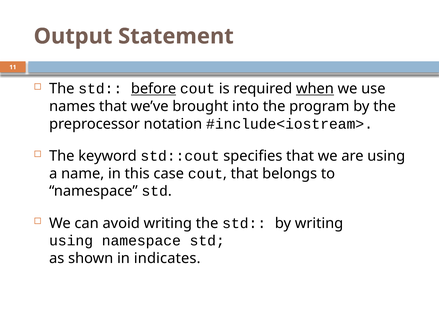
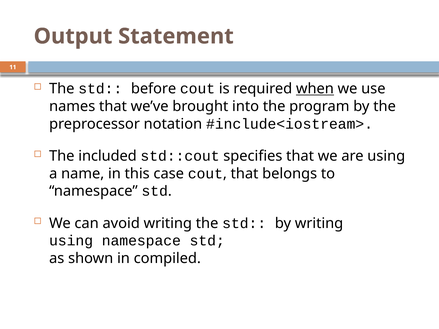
before underline: present -> none (154, 89)
keyword: keyword -> included (108, 156)
indicates: indicates -> compiled (167, 259)
